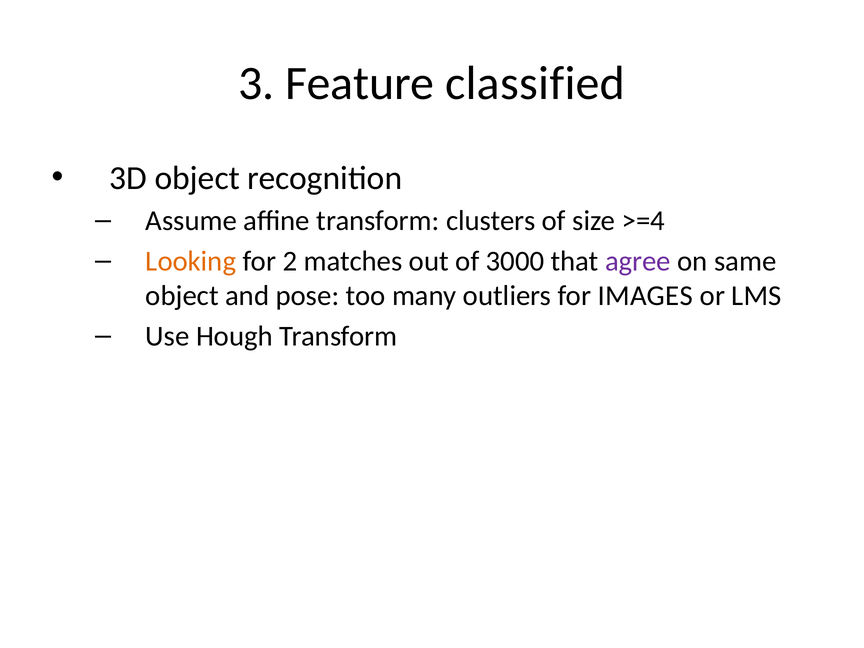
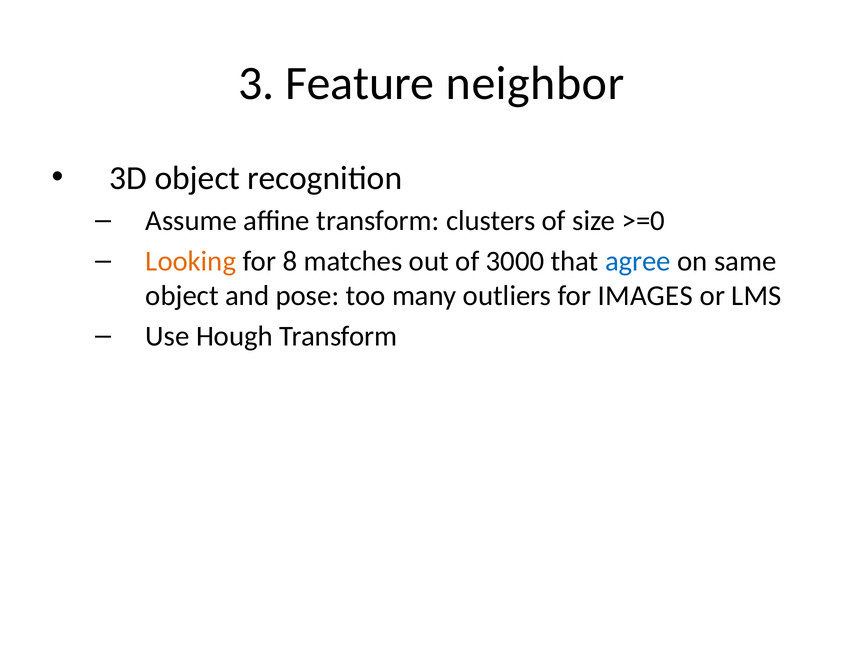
classified: classified -> neighbor (535, 83)
>=4: >=4 -> >=0 (643, 221)
2: 2 -> 8 (290, 261)
agree colour: purple -> blue (638, 261)
